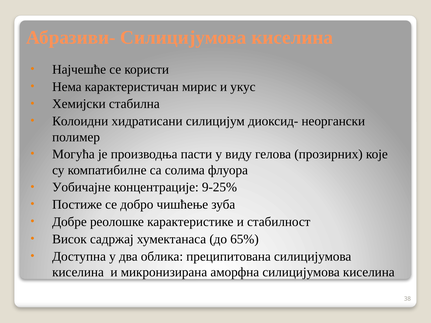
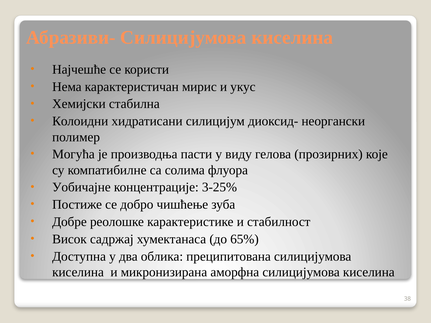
9-25%: 9-25% -> 3-25% (219, 187)
